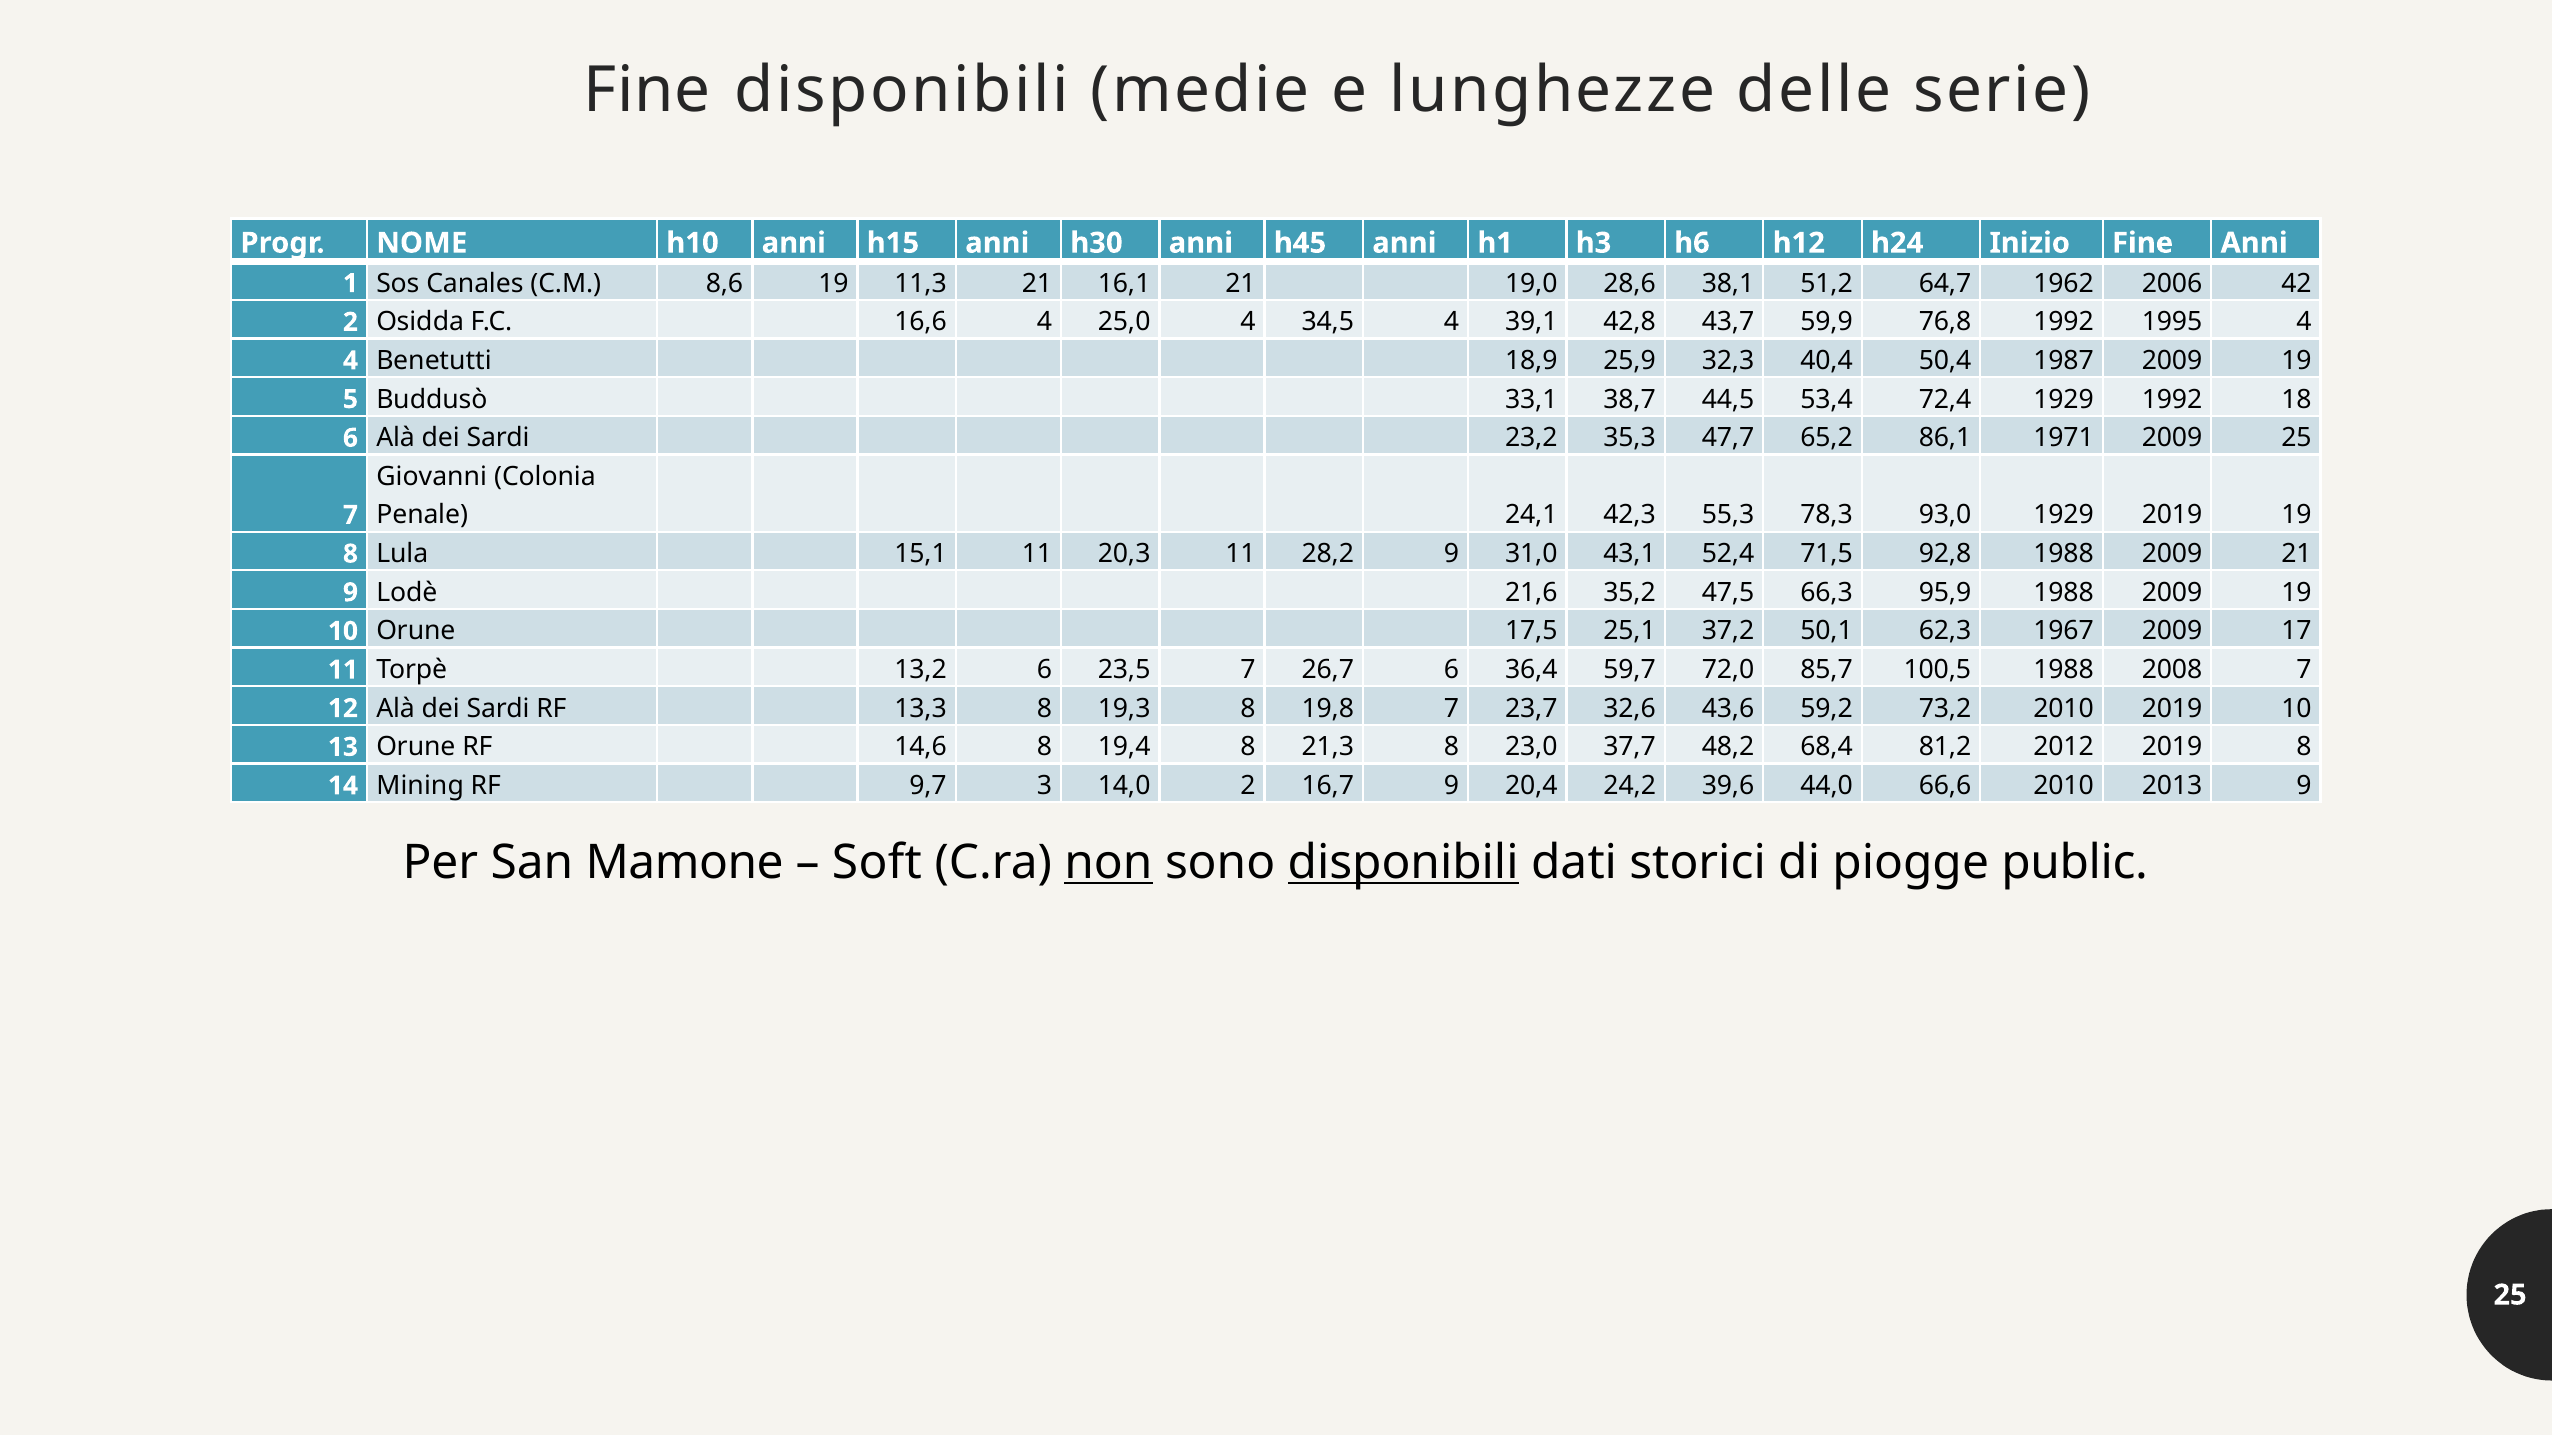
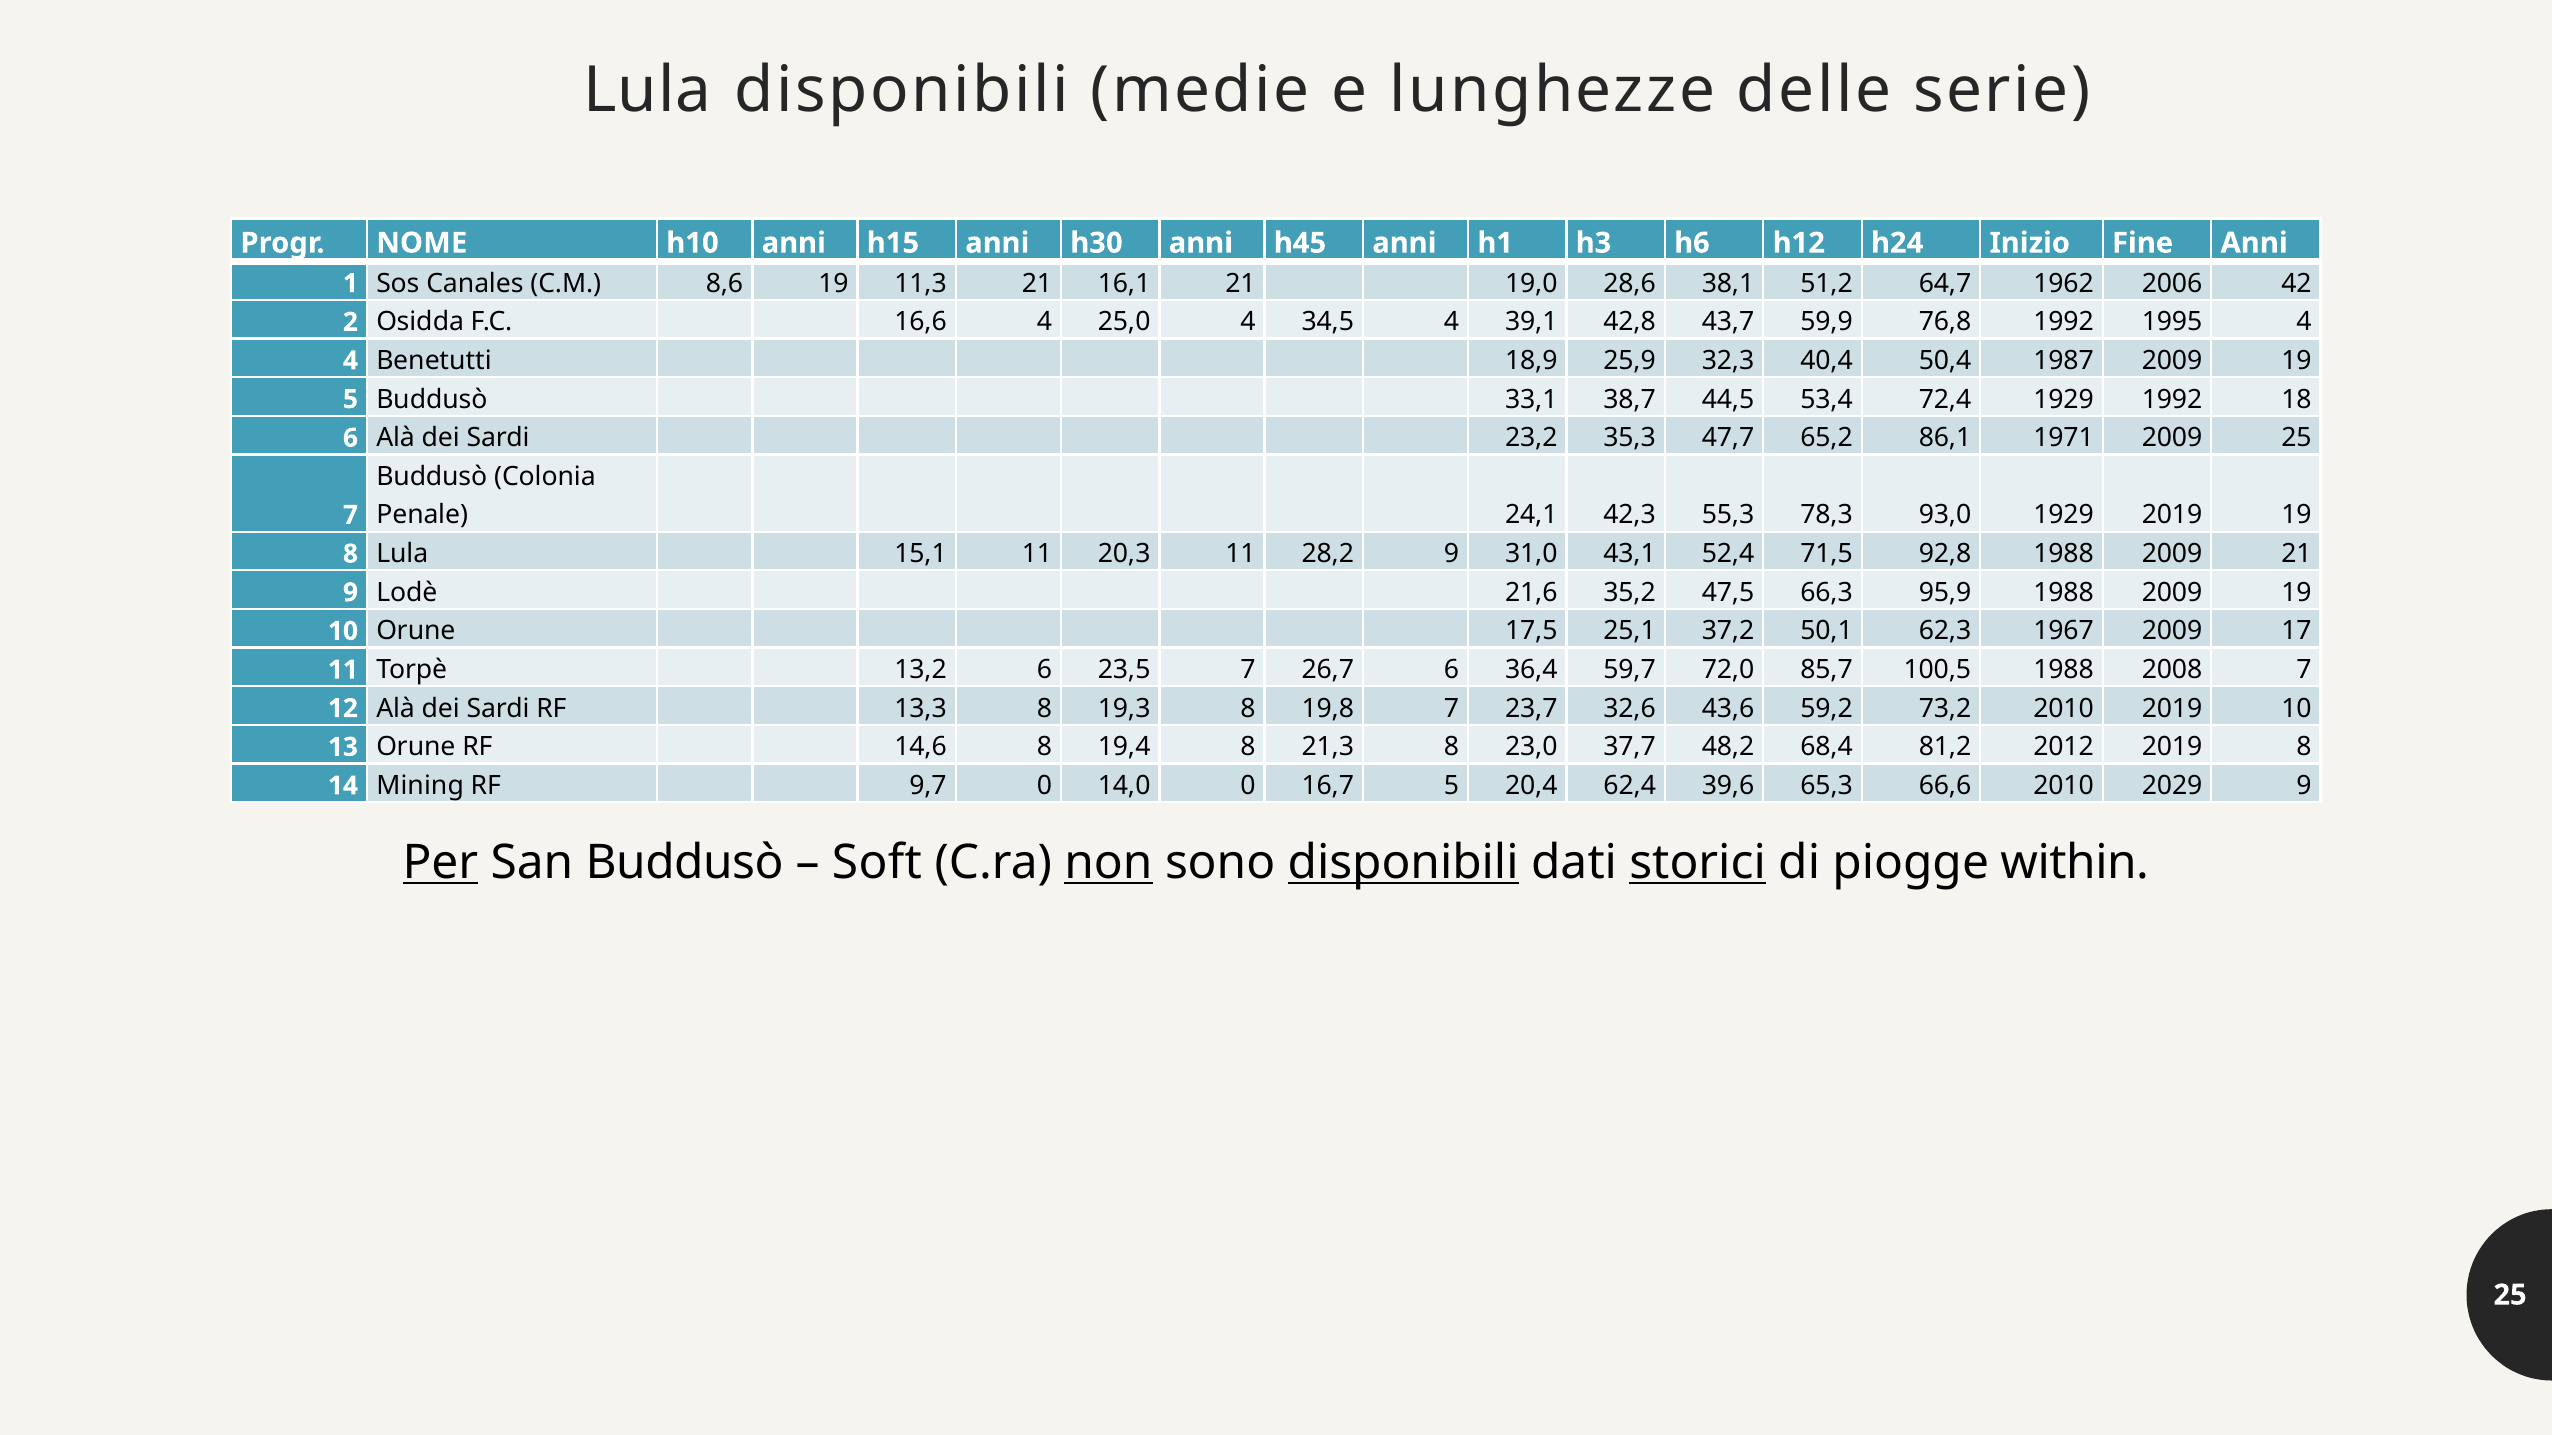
Fine: Fine -> Lula (647, 90)
Giovanni: Giovanni -> Buddusò (432, 477)
9,7 3: 3 -> 0 (1044, 786)
14,0 2: 2 -> 0 (1248, 786)
16,7 9: 9 -> 5 (1452, 786)
24,2: 24,2 -> 62,4 (1630, 786)
44,0: 44,0 -> 65,3 (1827, 786)
2013: 2013 -> 2029 (2172, 786)
Per underline: none -> present (440, 863)
San Mamone: Mamone -> Buddusò (685, 863)
storici underline: none -> present (1698, 863)
public: public -> within (2075, 863)
